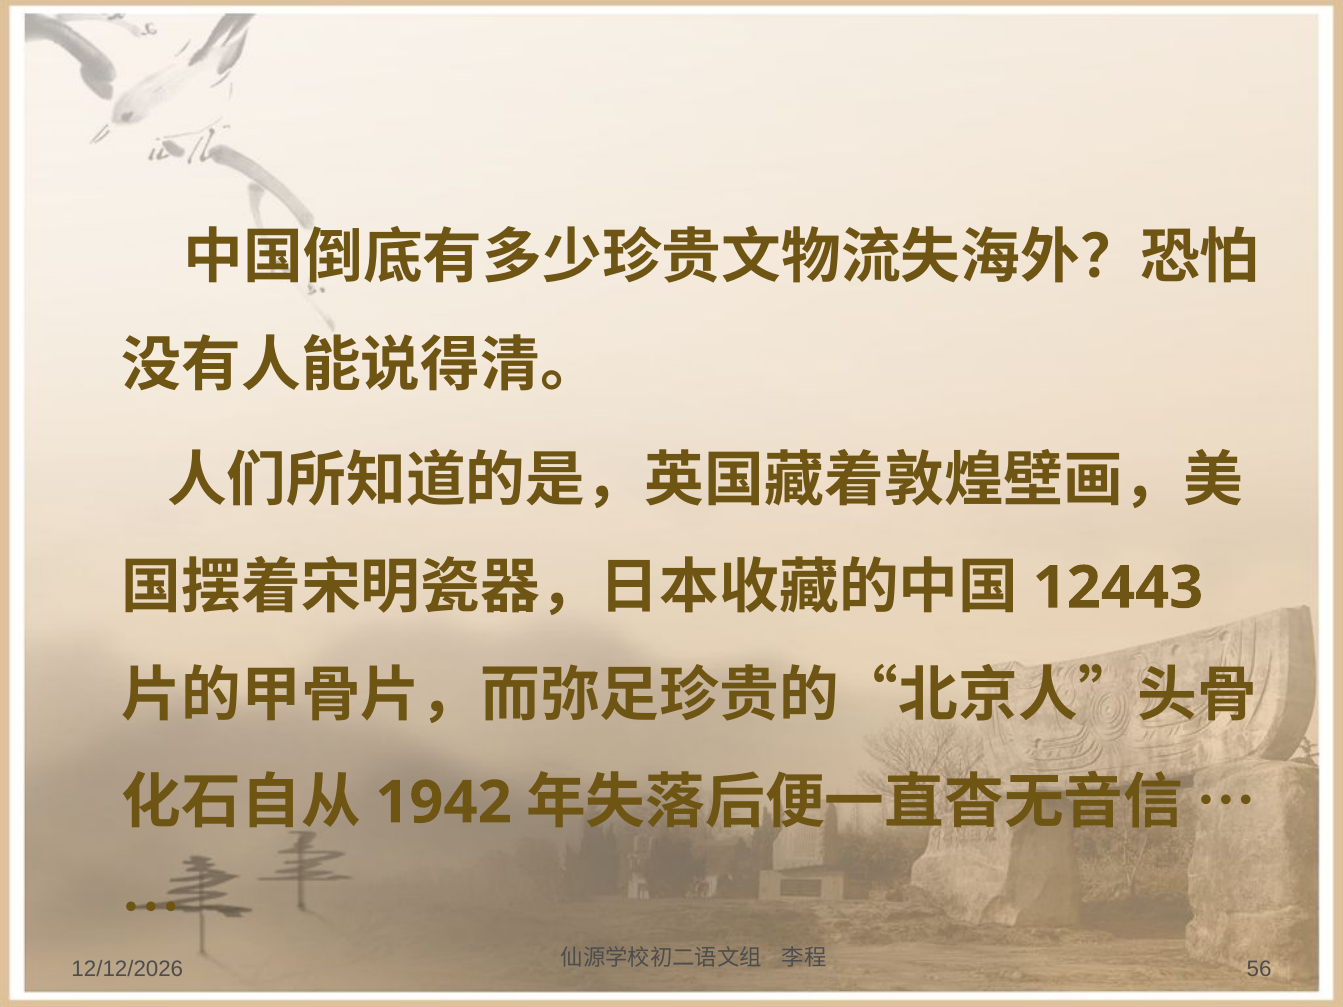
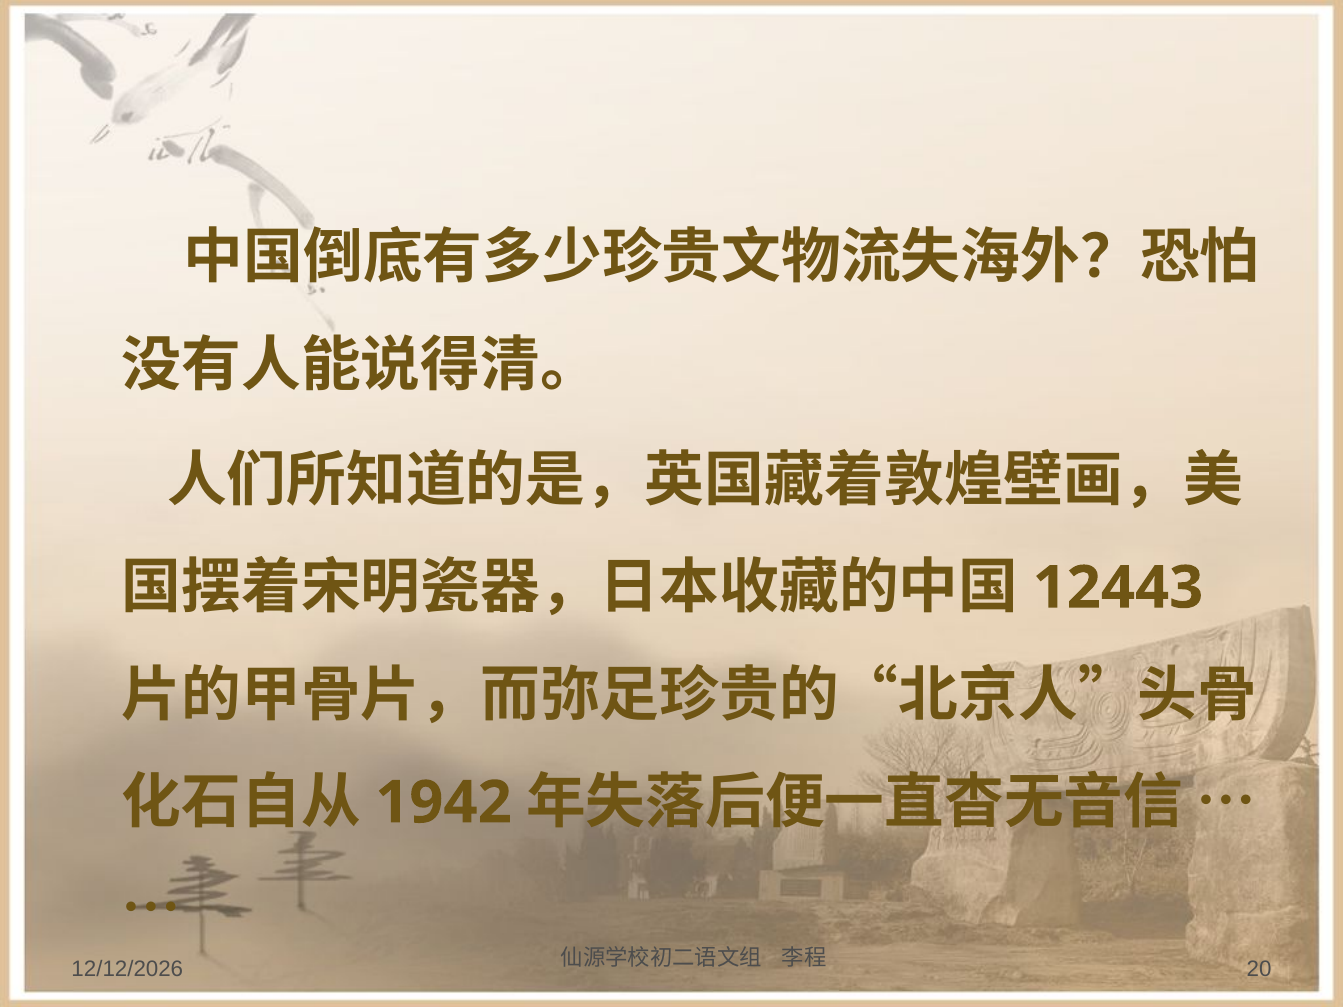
56: 56 -> 20 (1259, 969)
